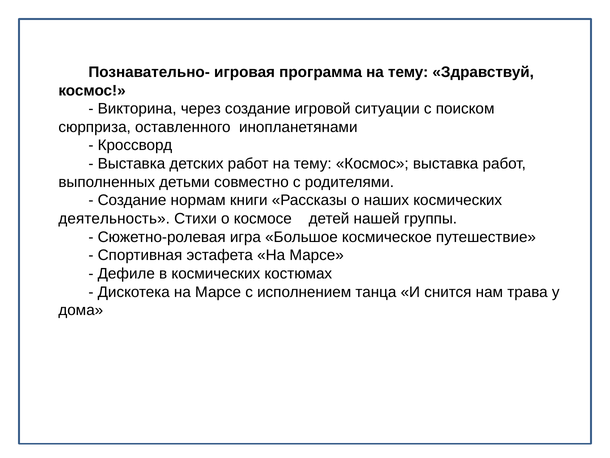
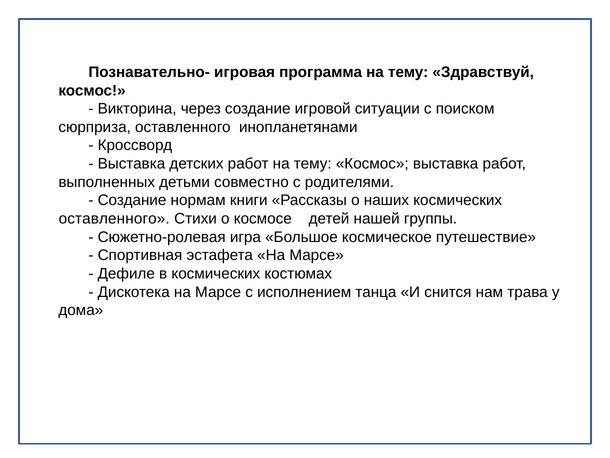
деятельность: деятельность -> оставленного (114, 218)
